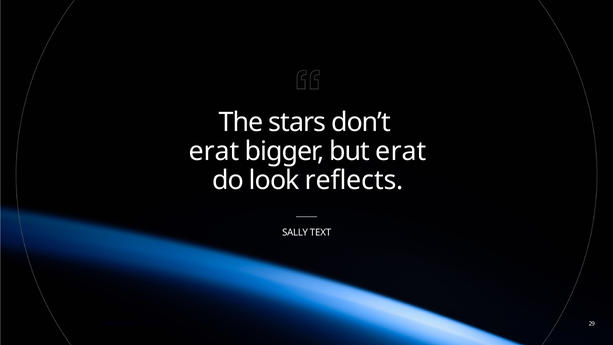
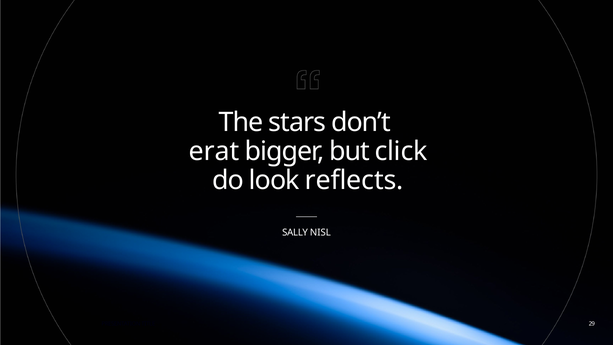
but erat: erat -> click (401, 151)
TEXT: TEXT -> NISL (320, 232)
